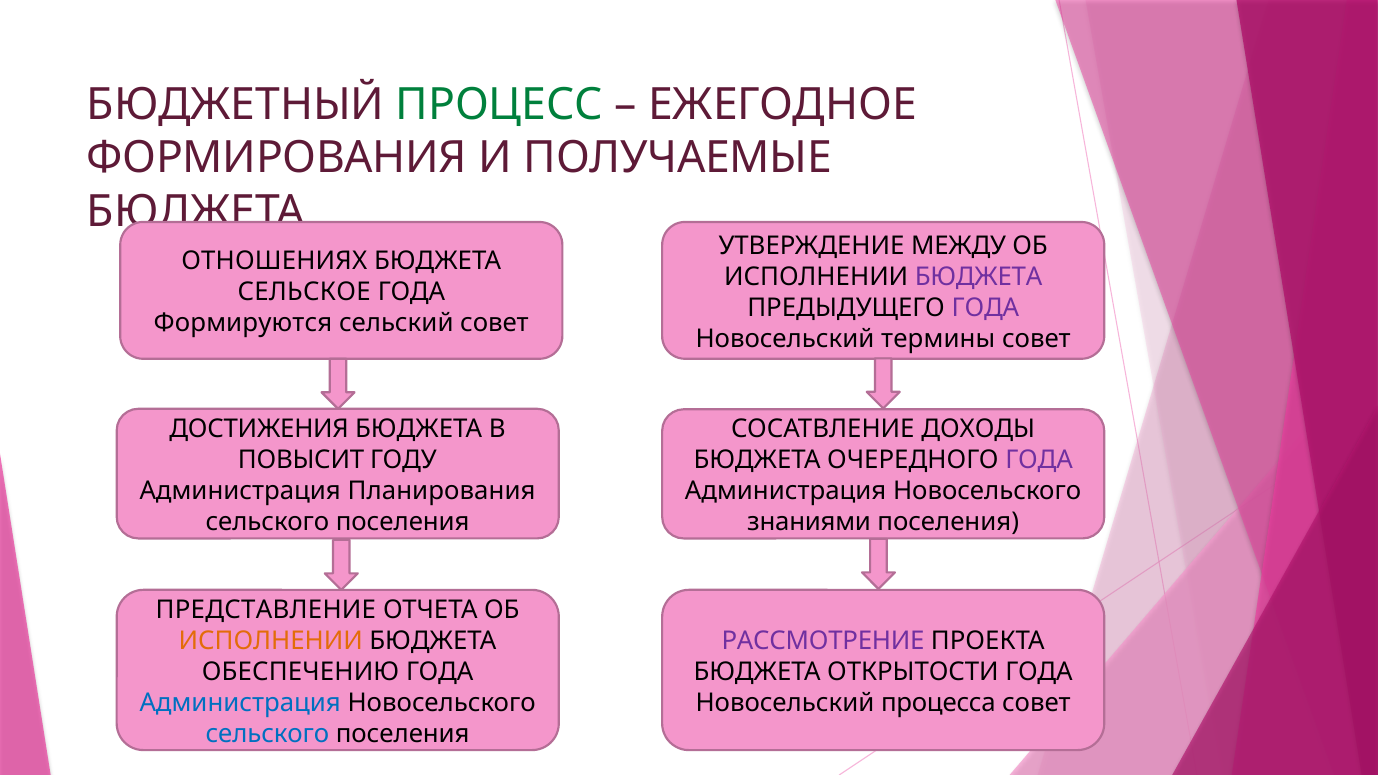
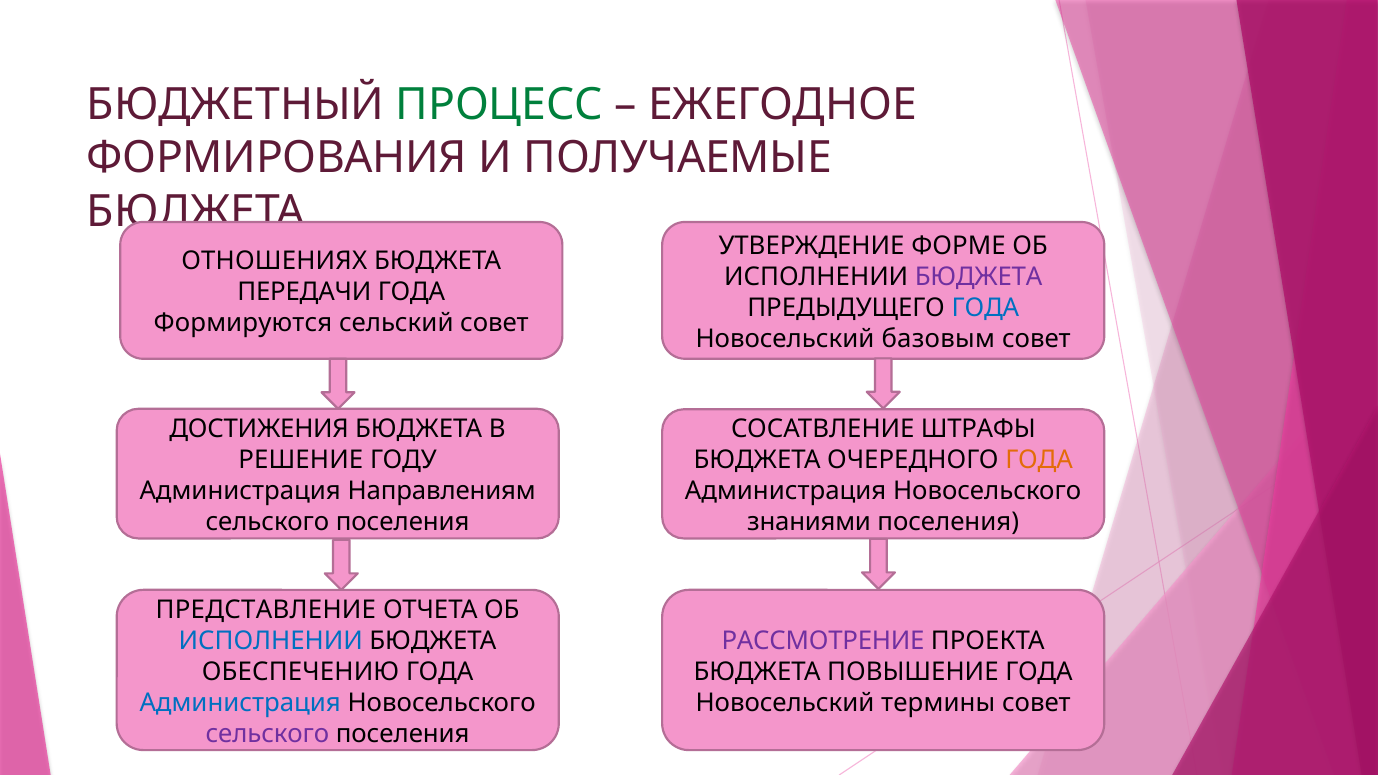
МЕЖДУ: МЕЖДУ -> ФОРМЕ (958, 246)
СЕЛЬСКОЕ: СЕЛЬСКОЕ -> ПЕРЕДАЧИ (304, 292)
ГОДА colour: purple -> blue (985, 308)
термины: термины -> базовым (938, 339)
ДОХОДЫ: ДОХОДЫ -> ШТРАФЫ (978, 429)
ПОВЫСИТ: ПОВЫСИТ -> РЕШЕНИЕ (301, 460)
ГОДА colour: purple -> orange (1039, 460)
Планирования: Планирования -> Направлениям (442, 491)
ИСПОЛНЕНИИ colour: orange -> blue (271, 641)
ОТКРЫТОСТИ: ОТКРЫТОСТИ -> ПОВЫШЕНИЕ (913, 672)
процесса: процесса -> термины (938, 703)
сельского colour: blue -> purple (267, 734)
